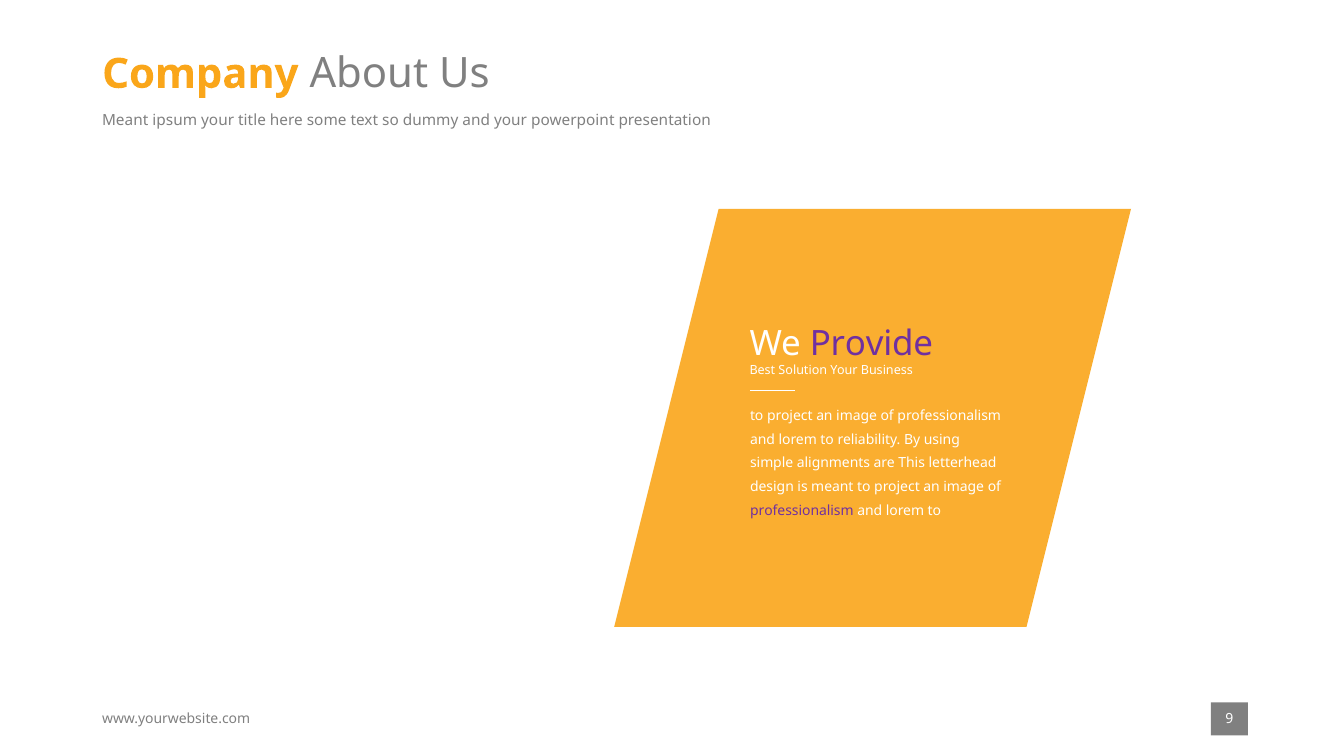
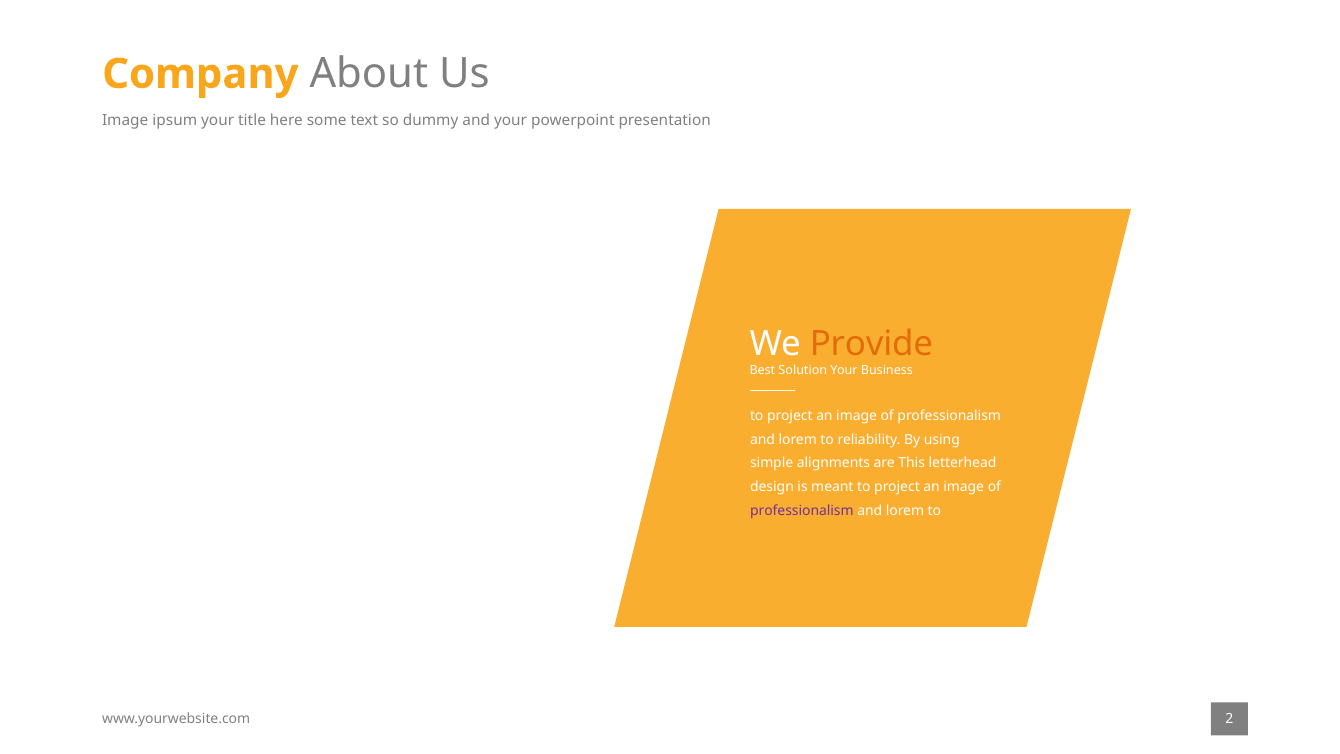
Meant: Meant -> Image (125, 121)
Provide colour: purple -> orange (871, 343)
9: 9 -> 2 (1229, 719)
